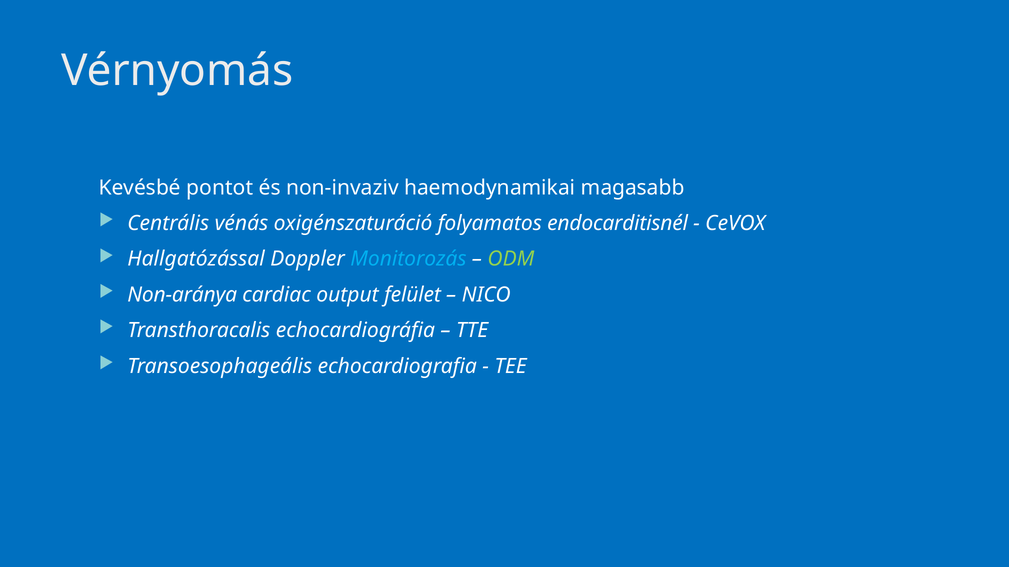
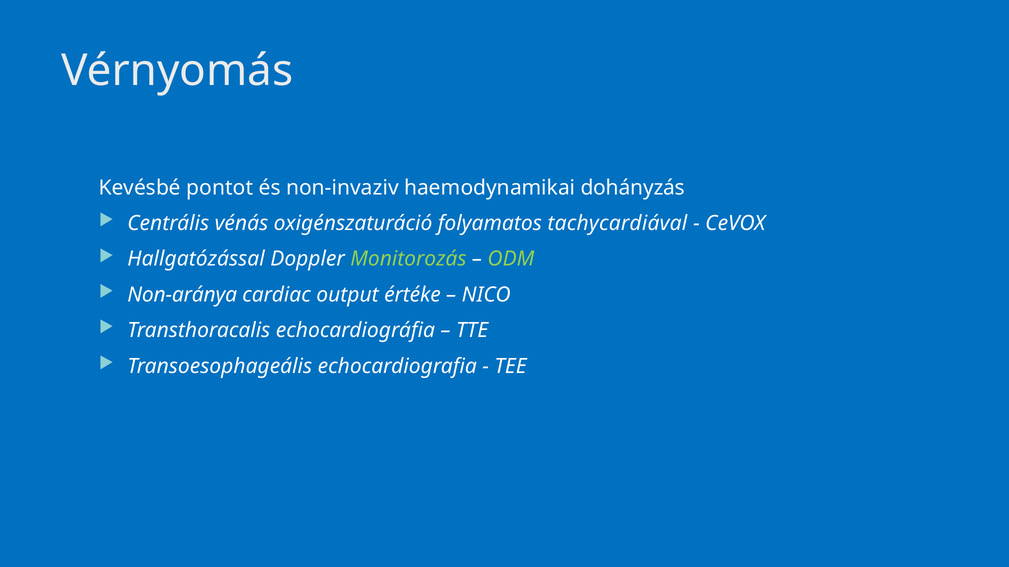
magasabb: magasabb -> dohányzás (633, 188)
endocarditisnél: endocarditisnél -> tachycardiával (617, 224)
Monitorozás colour: light blue -> light green (408, 259)
felület: felület -> értéke (413, 295)
